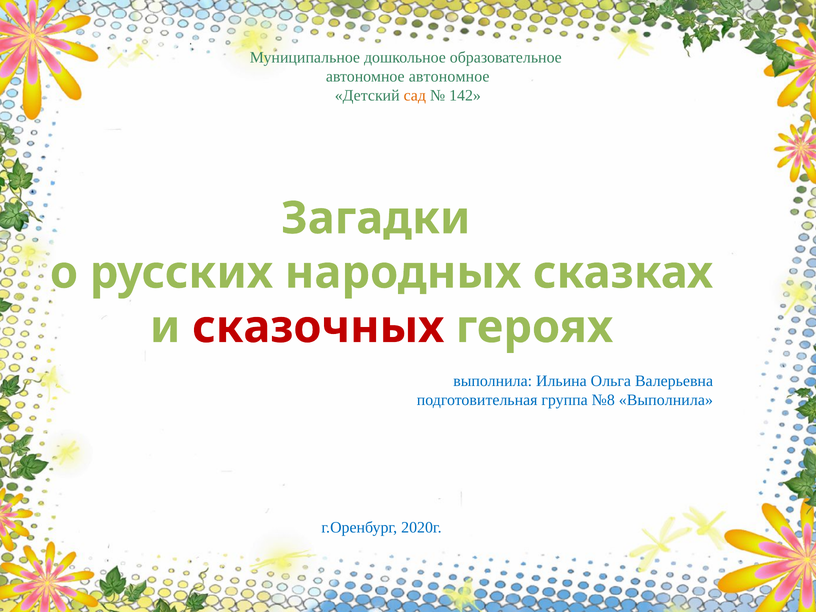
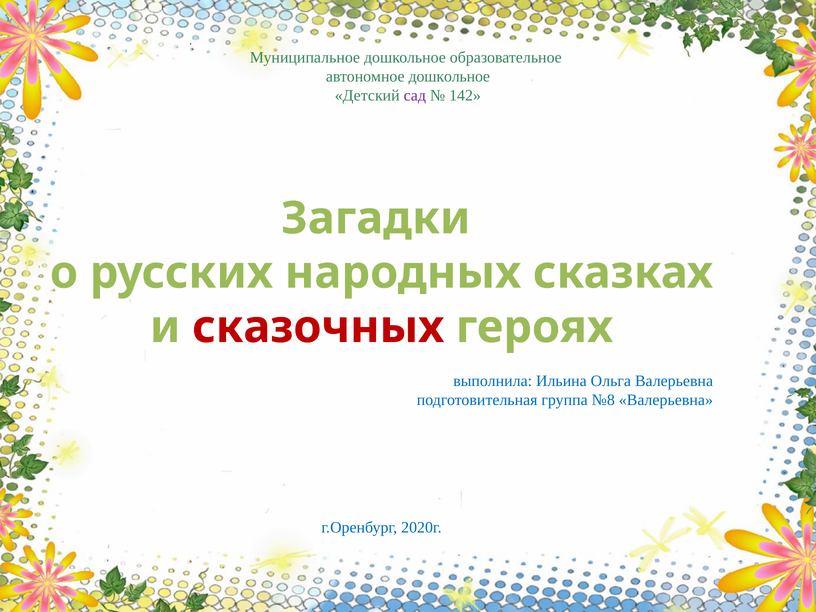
автономное автономное: автономное -> дошкольное (449, 77)
сад colour: orange -> purple (415, 96)
№8 Выполнила: Выполнила -> Валерьевна (666, 400)
